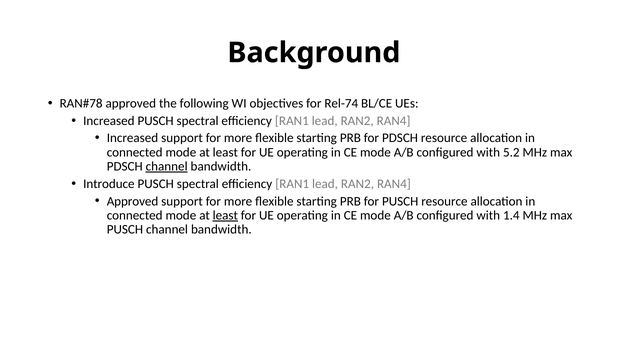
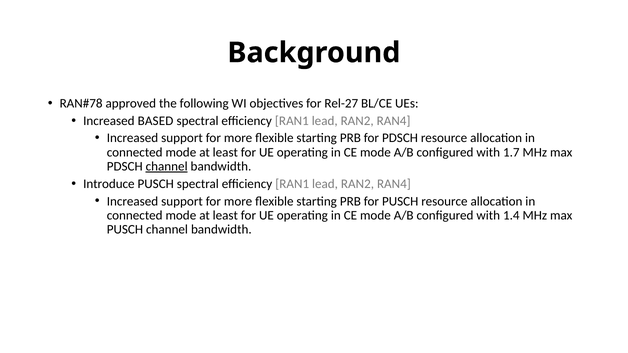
Rel-74: Rel-74 -> Rel-27 (341, 103)
Increased PUSCH: PUSCH -> BASED (156, 121)
5.2: 5.2 -> 1.7 (511, 152)
Approved: Approved -> Increased (132, 201)
least underline: present -> none (225, 215)
